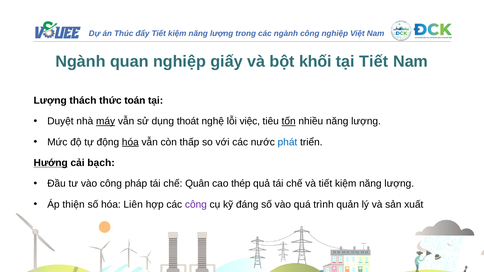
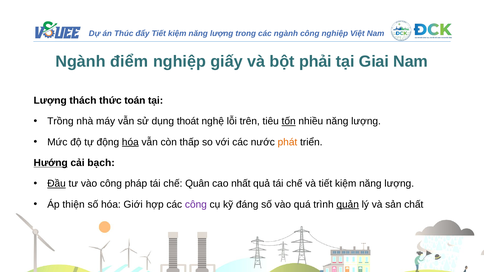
quan: quan -> điểm (129, 62)
khối: khối -> phải (315, 62)
tại Tiết: Tiết -> Giai (374, 62)
Duyệt: Duyệt -> Trồng (60, 121)
máy underline: present -> none (106, 121)
việc: việc -> trên (250, 121)
phát colour: blue -> orange (287, 142)
Đầu underline: none -> present (57, 184)
thép: thép -> nhất (241, 184)
Liên: Liên -> Giới (133, 205)
quản underline: none -> present (348, 205)
xuất: xuất -> chất (414, 205)
